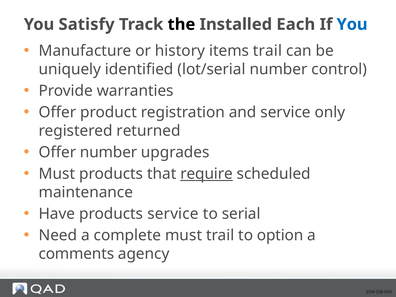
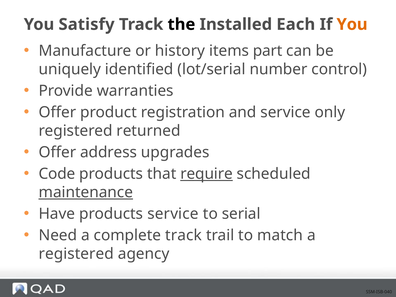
You colour: blue -> orange (352, 24)
items trail: trail -> part (268, 51)
Offer number: number -> address (109, 152)
Must: Must -> Code (57, 174)
maintenance underline: none -> present (86, 192)
complete must: must -> track (183, 235)
option: option -> match (280, 235)
comments: comments -> registered (76, 254)
